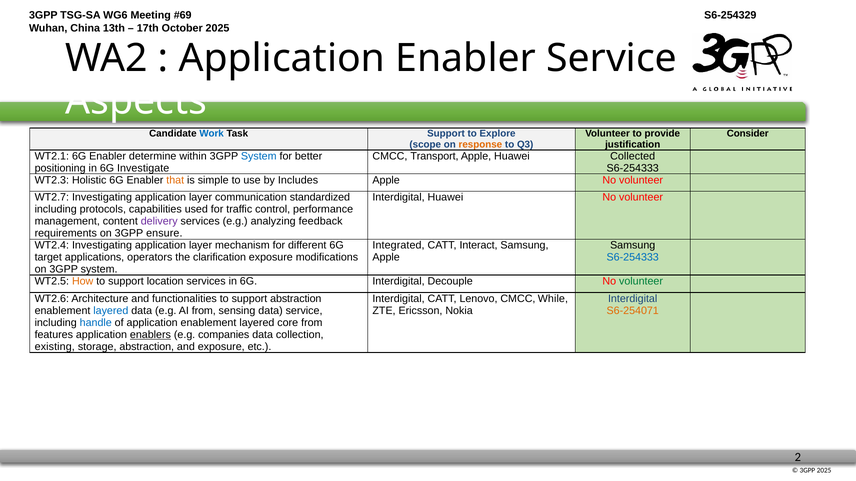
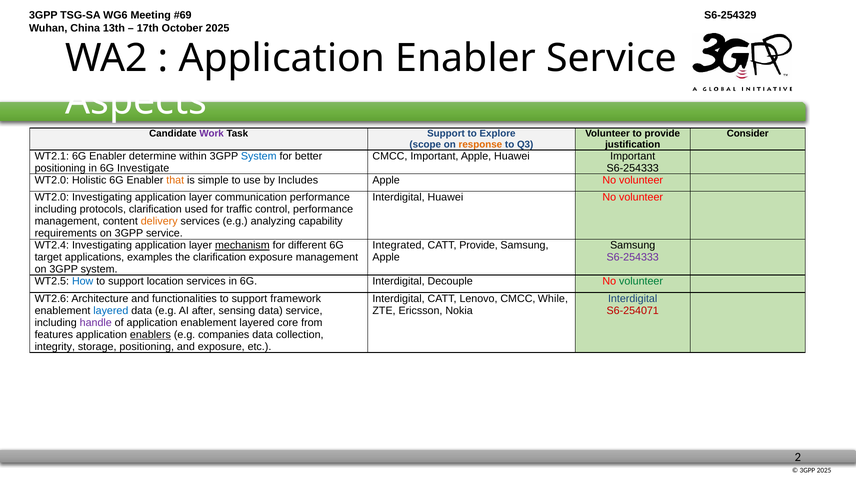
Work colour: blue -> purple (212, 134)
CMCC Transport: Transport -> Important (434, 156)
Huawei Collected: Collected -> Important (633, 156)
WT2.3: WT2.3 -> WT2.0 (52, 180)
WT2.7: WT2.7 -> WT2.0 (52, 198)
communication standardized: standardized -> performance (320, 198)
protocols capabilities: capabilities -> clarification (155, 210)
delivery colour: purple -> orange (159, 222)
feedback: feedback -> capability (321, 222)
3GPP ensure: ensure -> service (164, 234)
mechanism underline: none -> present (242, 246)
CATT Interact: Interact -> Provide (479, 246)
operators: operators -> examples (150, 258)
exposure modifications: modifications -> management (327, 258)
S6-254333 colour: blue -> purple (633, 258)
How colour: orange -> blue (83, 282)
support abstraction: abstraction -> framework (296, 299)
AI from: from -> after (204, 311)
S6-254071 colour: orange -> red (633, 311)
handle colour: blue -> purple (96, 323)
existing: existing -> integrity (55, 347)
storage abstraction: abstraction -> positioning (147, 347)
